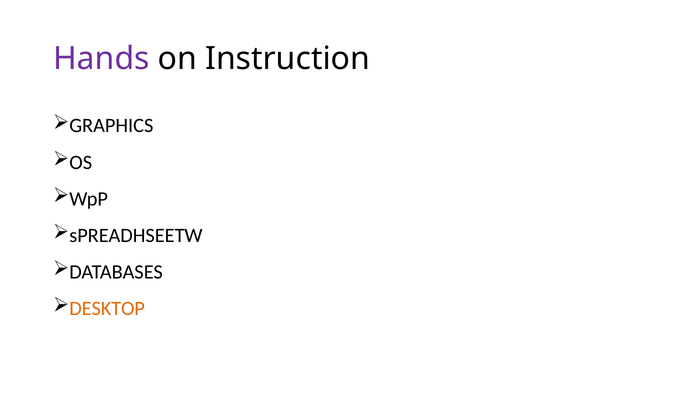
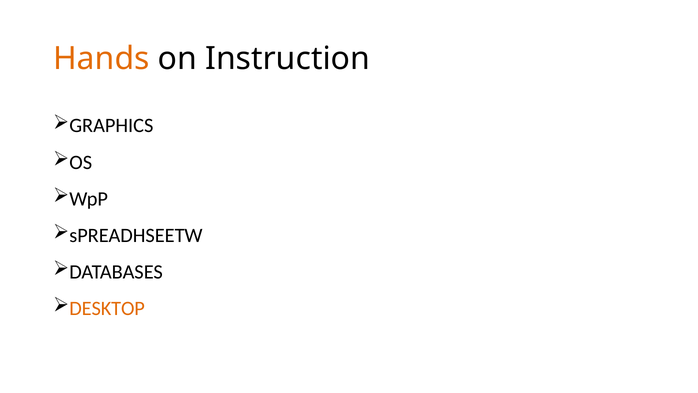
Hands colour: purple -> orange (101, 59)
